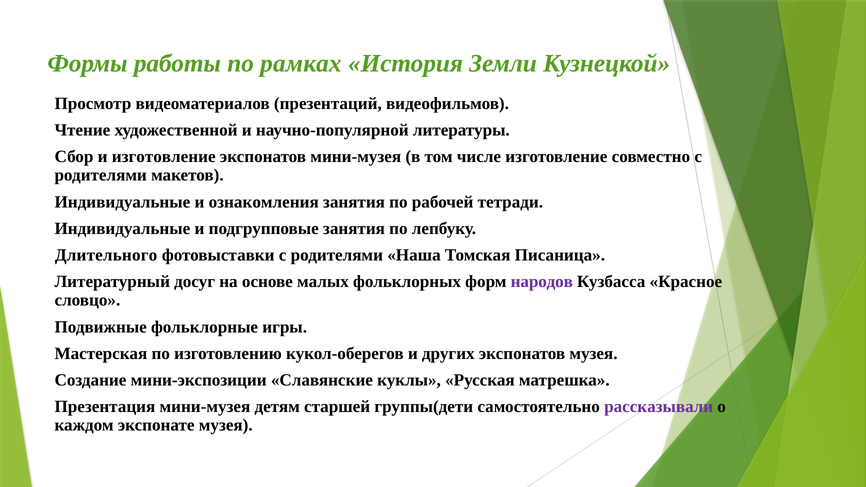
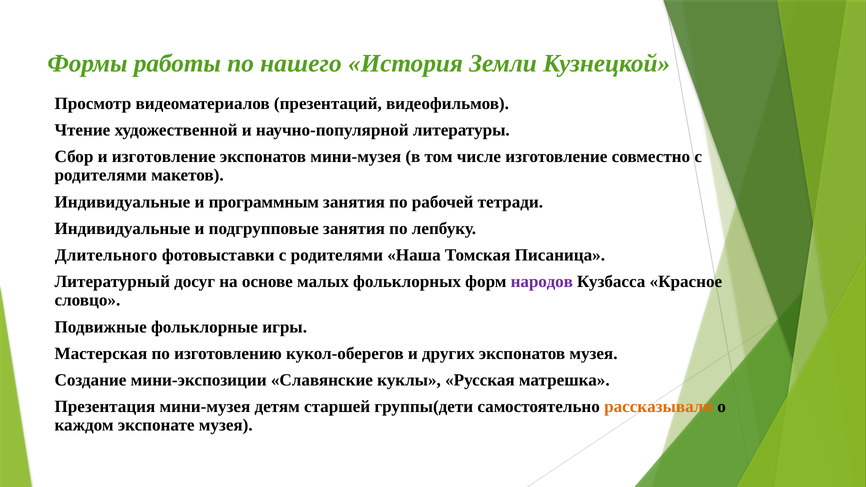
рамках: рамках -> нашего (301, 63)
ознакомления: ознакомления -> программным (264, 202)
рассказывали colour: purple -> orange (659, 407)
